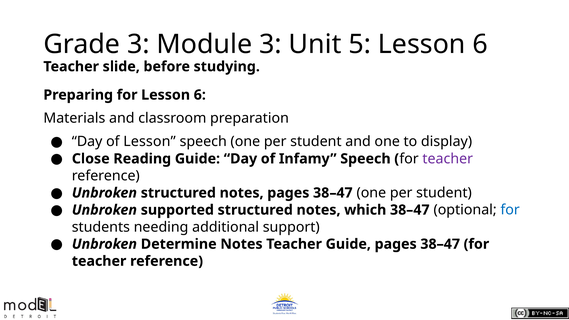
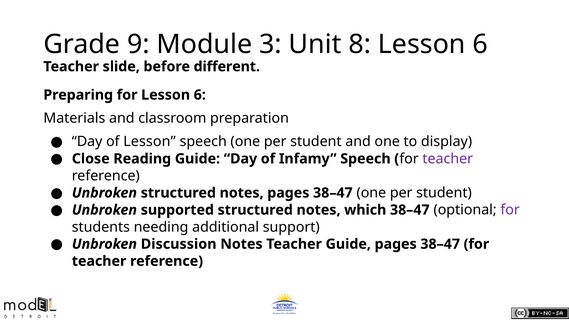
Grade 3: 3 -> 9 (138, 44)
5: 5 -> 8 (360, 44)
studying: studying -> different (227, 67)
for colour: blue -> purple (510, 210)
Determine: Determine -> Discussion (179, 244)
